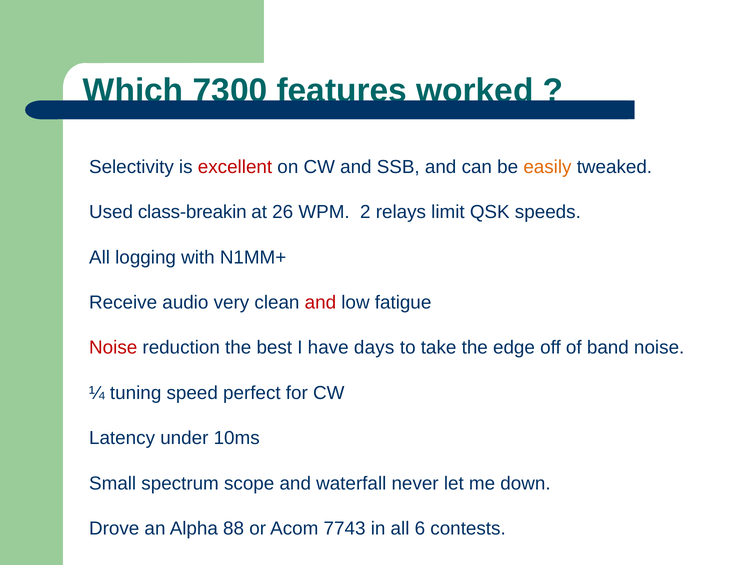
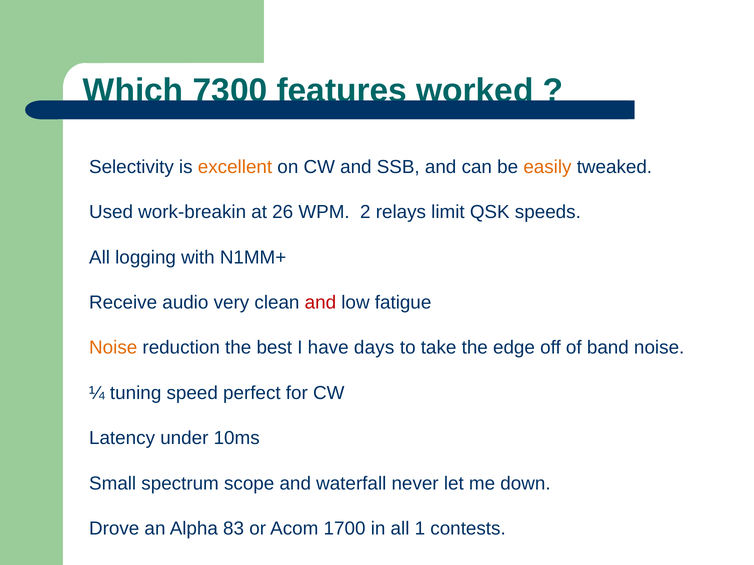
excellent colour: red -> orange (235, 167)
class-breakin: class-breakin -> work-breakin (192, 212)
Noise colour: red -> orange (113, 348)
88: 88 -> 83 (234, 529)
7743: 7743 -> 1700 (345, 529)
6: 6 -> 1 (420, 529)
